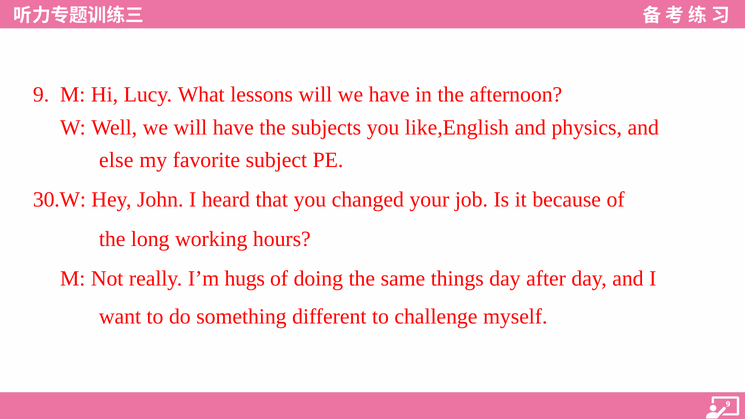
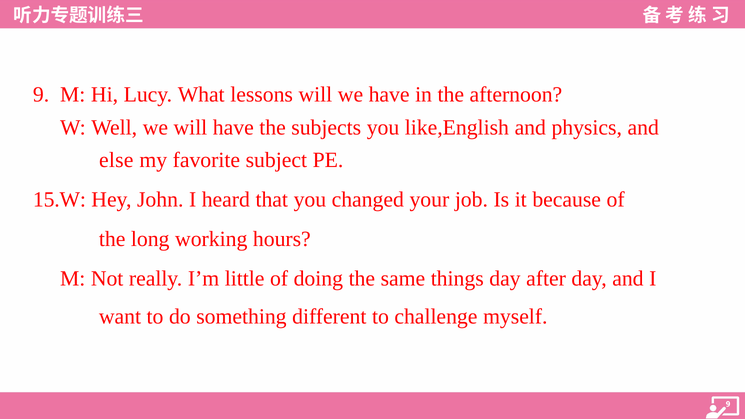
30.W: 30.W -> 15.W (59, 200)
hugs: hugs -> little (245, 279)
